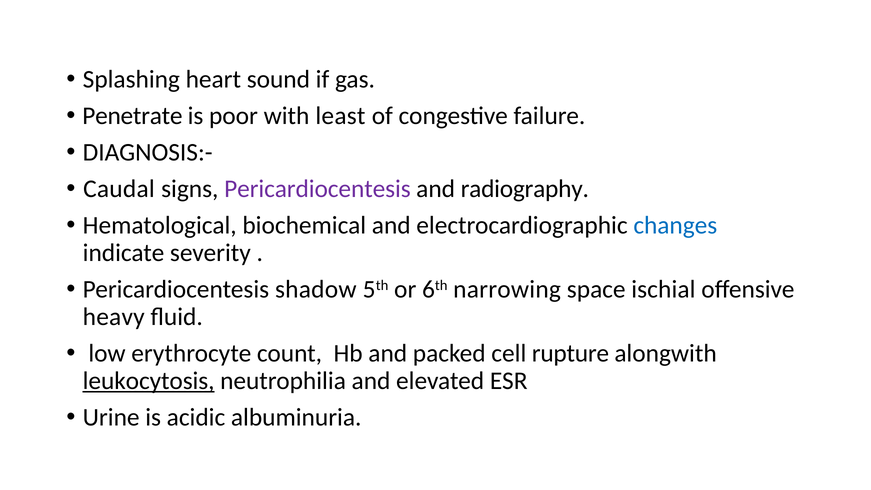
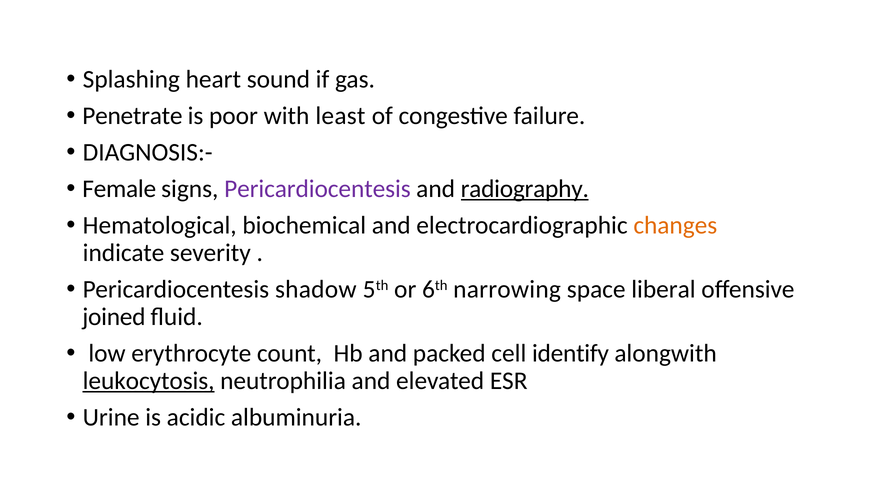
Caudal: Caudal -> Female (119, 189)
radiography underline: none -> present (525, 189)
changes colour: blue -> orange (675, 225)
ischial: ischial -> liberal (663, 289)
heavy: heavy -> joined (114, 317)
rupture: rupture -> identify (570, 353)
